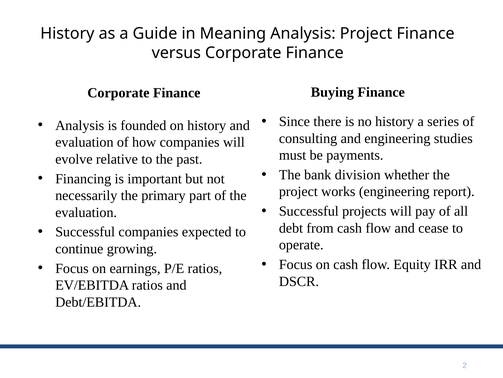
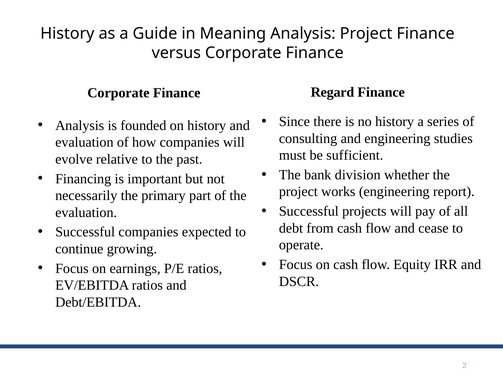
Buying: Buying -> Regard (332, 92)
payments: payments -> sufficient (355, 155)
